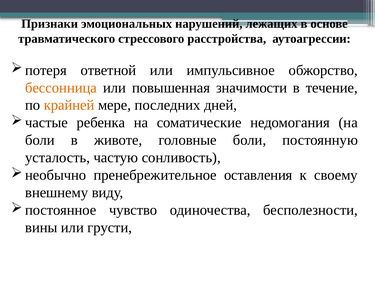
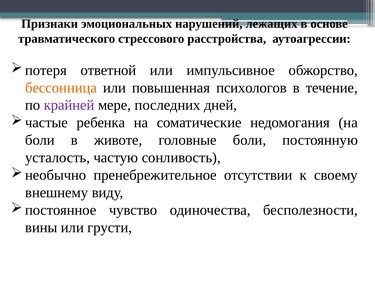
значимости: значимости -> психологов (252, 88)
крайней colour: orange -> purple (69, 105)
оставления: оставления -> отсутствии (258, 175)
